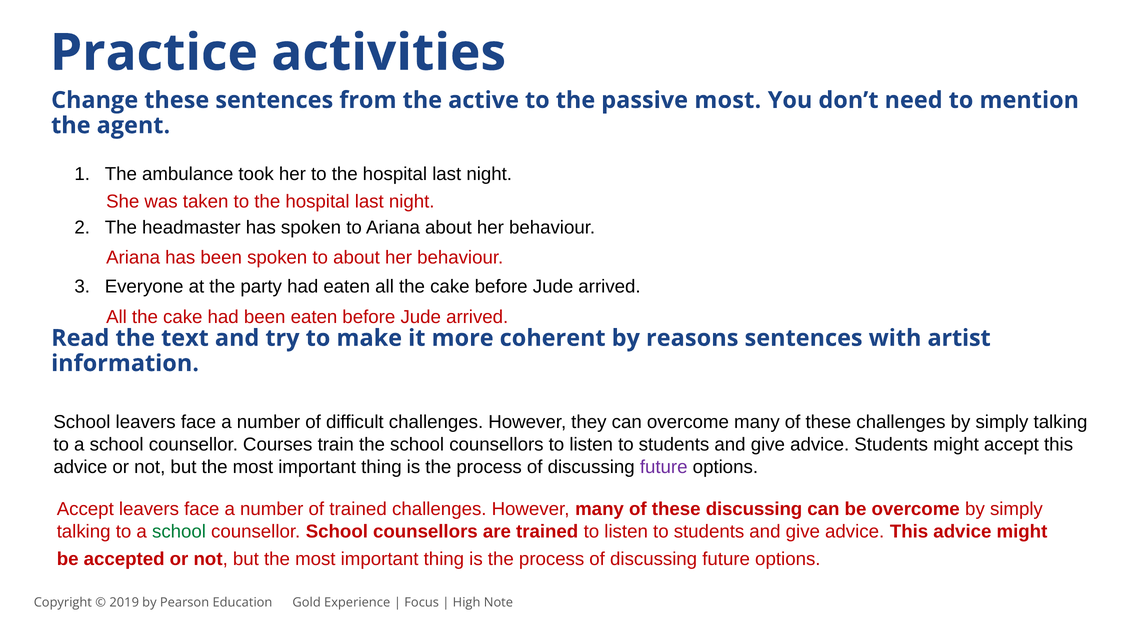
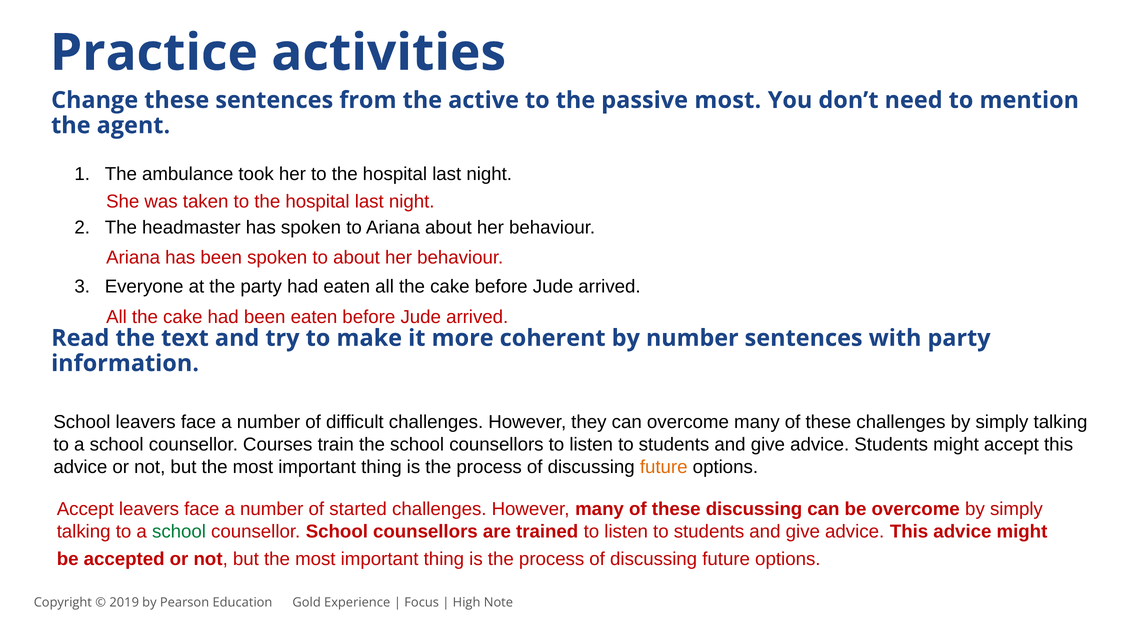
by reasons: reasons -> number (692, 338)
with artist: artist -> party (959, 338)
future colour: purple -> orange (664, 467)
of trained: trained -> started (358, 509)
